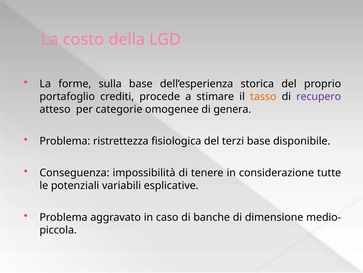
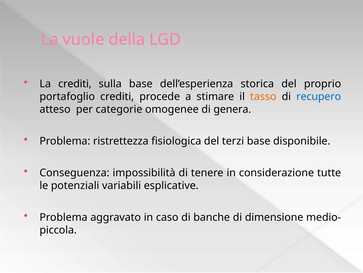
costo: costo -> vuole (84, 40)
La forme: forme -> crediti (75, 84)
recupero colour: purple -> blue (319, 96)
